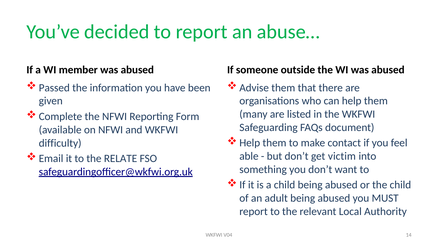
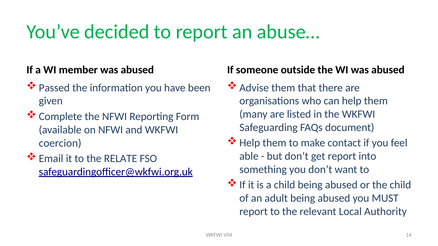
difficulty: difficulty -> coercion (60, 143)
get victim: victim -> report (342, 156)
